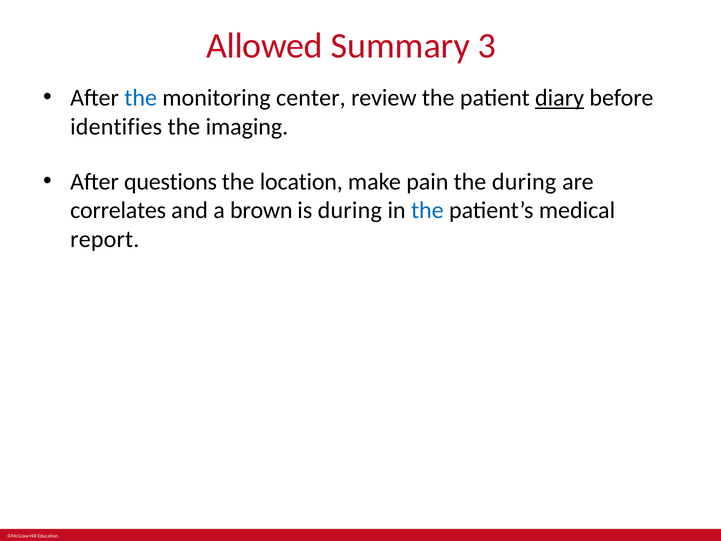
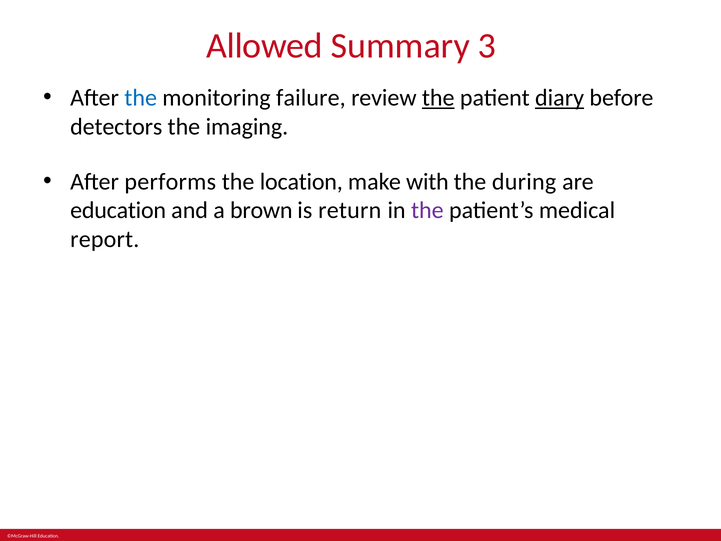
center: center -> failure (311, 98)
the underline: none -> present (438, 98)
identifies: identifies -> detectors (116, 127)
questions: questions -> performs (170, 181)
pain: pain -> with (427, 181)
correlates: correlates -> education (118, 210)
is during: during -> return (350, 210)
the colour: blue -> purple (427, 210)
